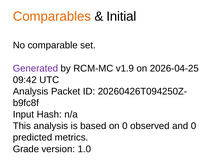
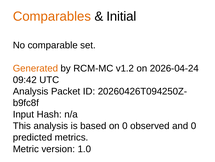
Generated colour: purple -> orange (35, 68)
v1.9: v1.9 -> v1.2 (125, 68)
2026-04-25: 2026-04-25 -> 2026-04-24 (174, 68)
Grade: Grade -> Metric (26, 148)
